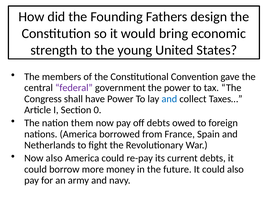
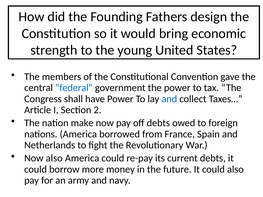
federal colour: purple -> blue (74, 88)
0: 0 -> 2 (98, 110)
them: them -> make (82, 123)
